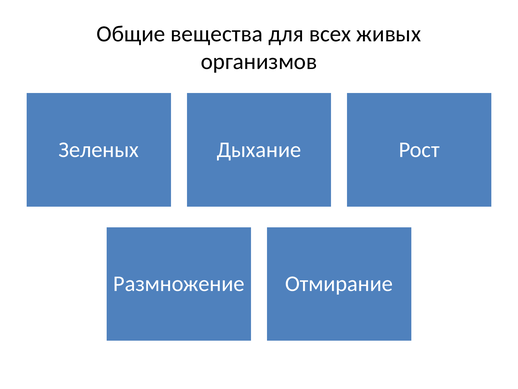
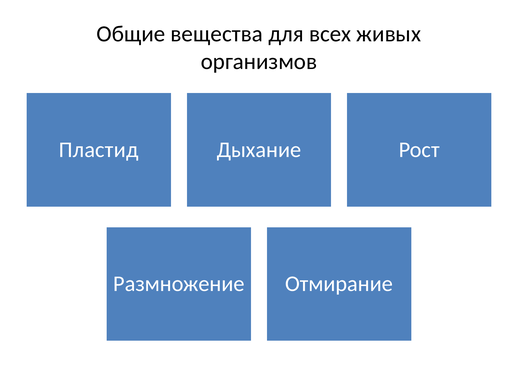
Зеленых: Зеленых -> Пластид (99, 150)
